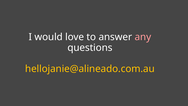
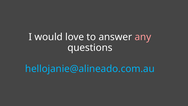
hellojanie@alineado.com.au colour: yellow -> light blue (90, 69)
